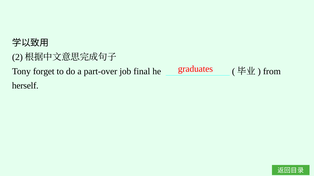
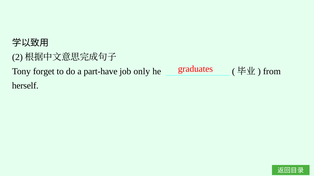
part-over: part-over -> part-have (101, 72)
final: final -> only (142, 72)
